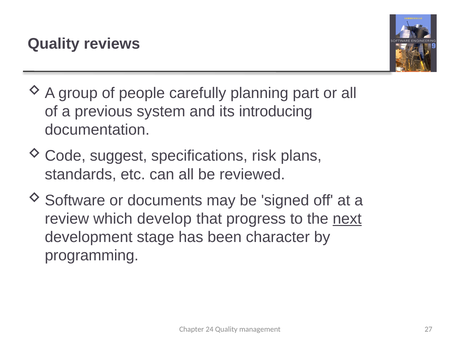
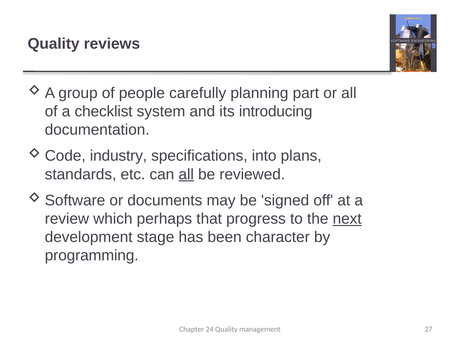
previous: previous -> checklist (104, 111)
suggest: suggest -> industry (118, 156)
risk: risk -> into (264, 156)
all underline: none -> present (186, 174)
develop: develop -> perhaps (164, 219)
